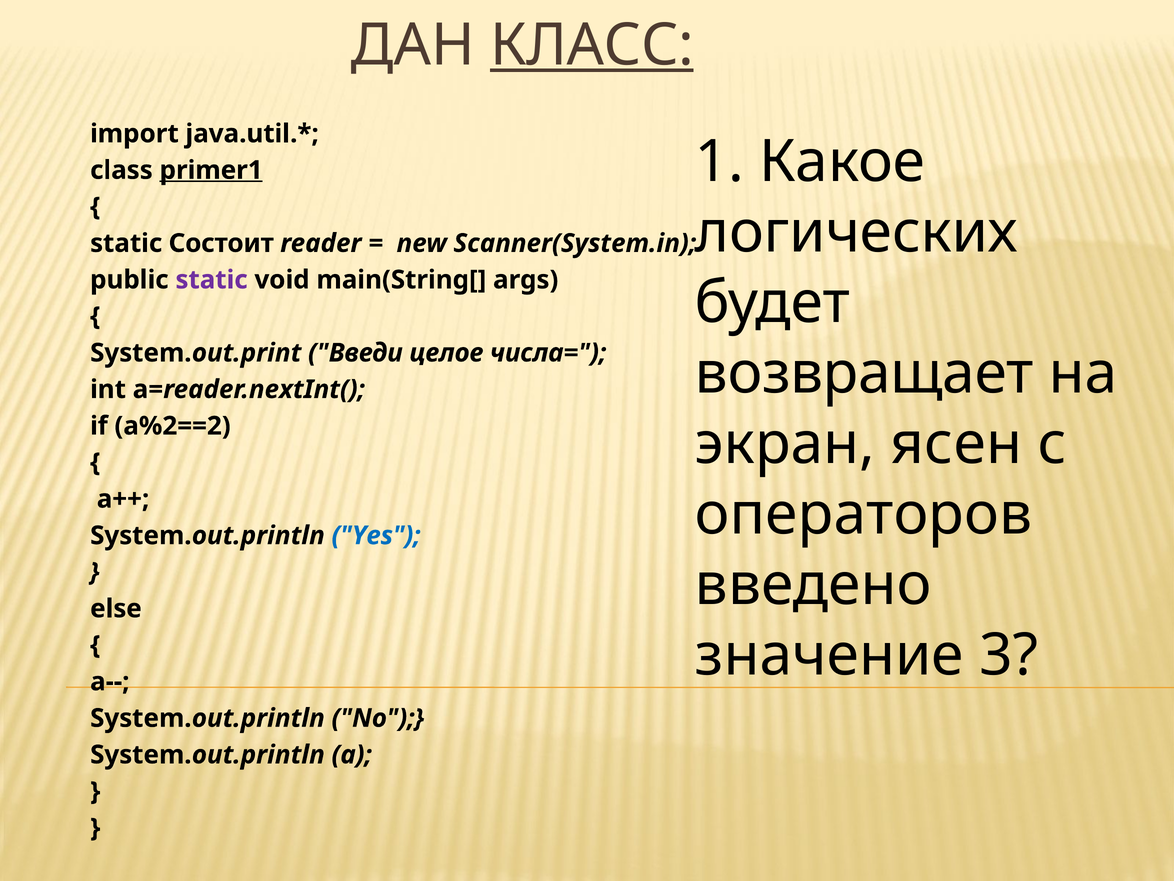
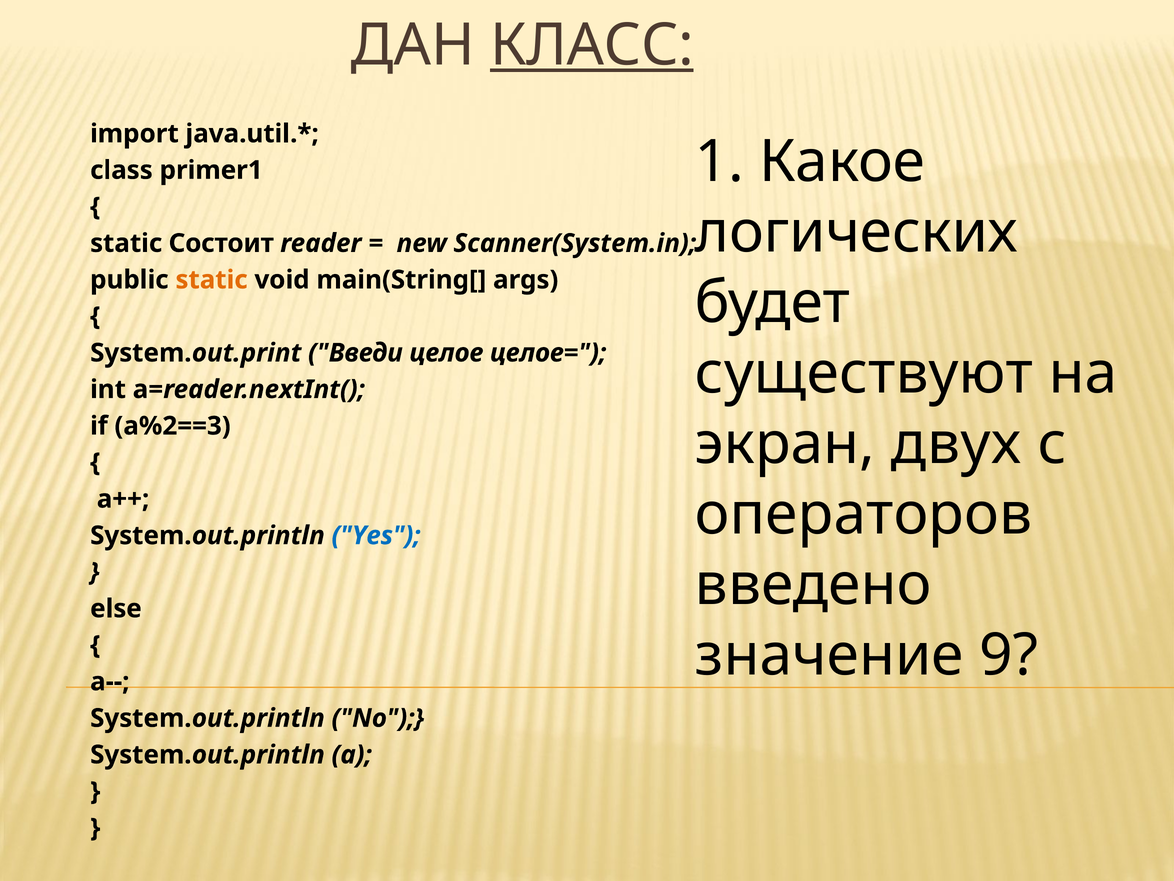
primer1 underline: present -> none (211, 170)
static colour: purple -> orange (212, 280)
числа=: числа= -> целое= (548, 353)
возвращает: возвращает -> существуют (864, 373)
a%2==2: a%2==2 -> a%2==3 (173, 426)
ясен: ясен -> двух (956, 443)
3: 3 -> 9 (1009, 655)
